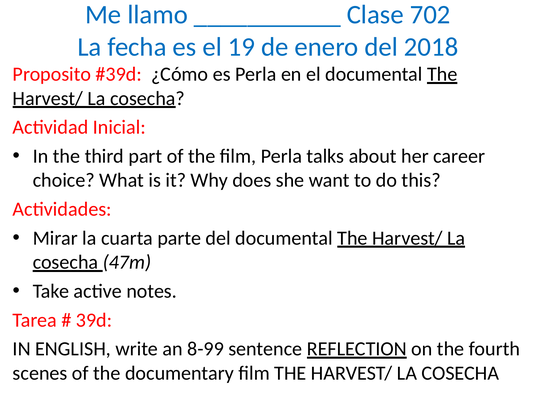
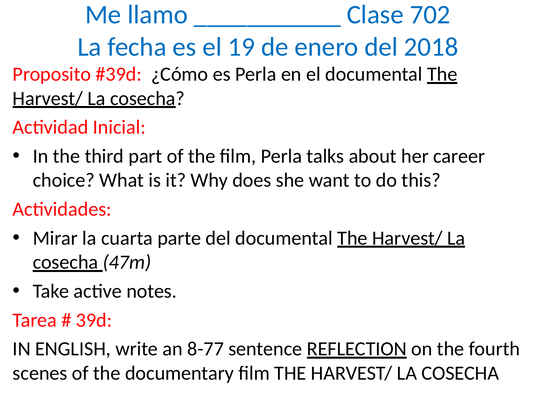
8-99: 8-99 -> 8-77 (206, 349)
